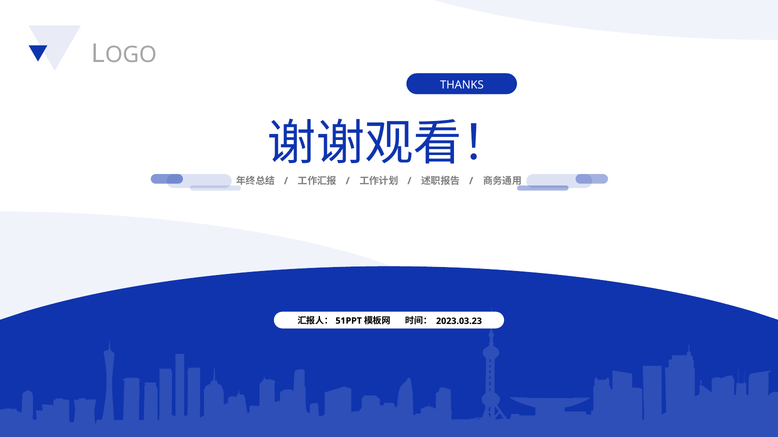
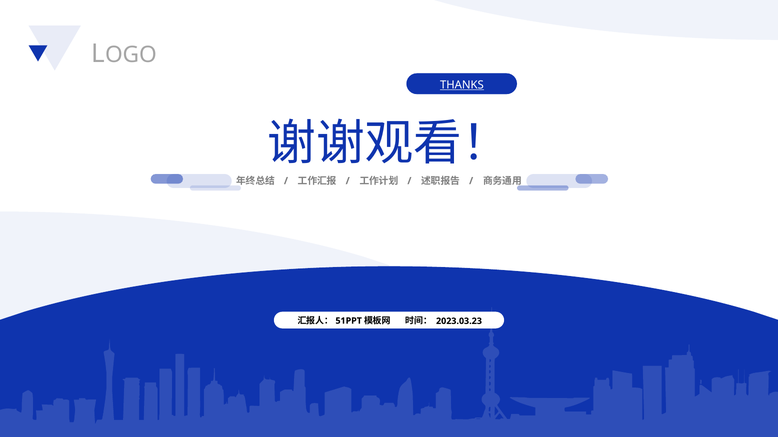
THANKS underline: none -> present (462, 85)
